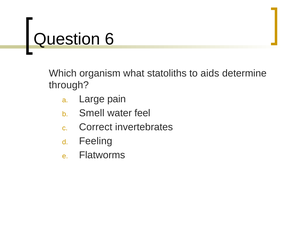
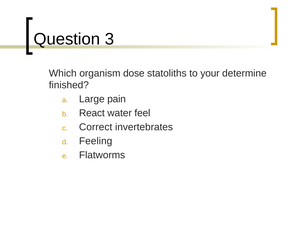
6: 6 -> 3 (109, 39)
what: what -> dose (134, 73)
aids: aids -> your (210, 73)
through: through -> finished (69, 85)
Smell: Smell -> React (92, 113)
